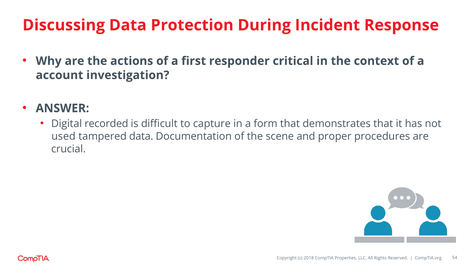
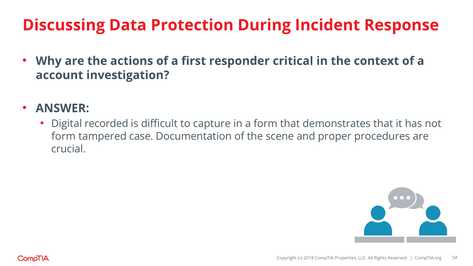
used: used -> form (63, 136)
tampered data: data -> case (141, 136)
